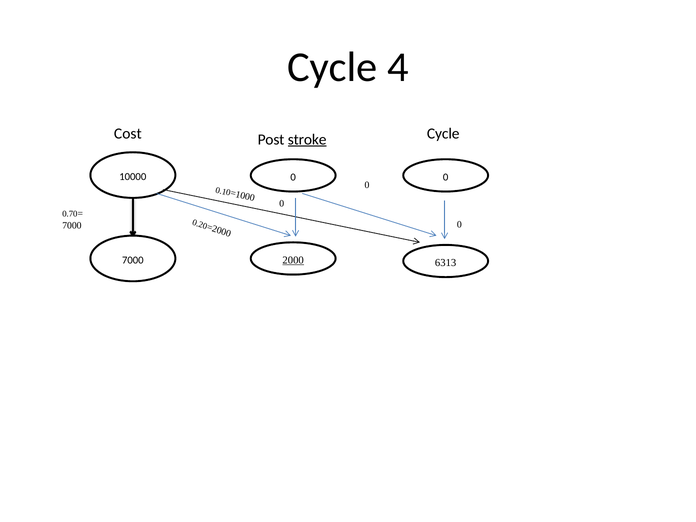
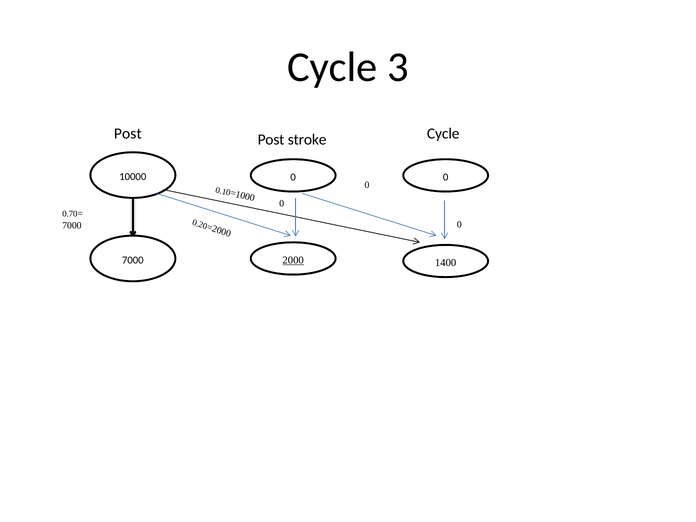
4: 4 -> 3 (398, 67)
Cost: Cost -> Post (128, 134)
stroke underline: present -> none (307, 140)
6313: 6313 -> 1400 (446, 263)
